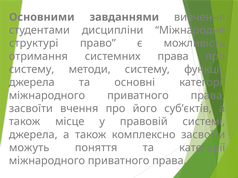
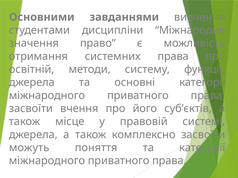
структурі: структурі -> значення (34, 43)
систему: систему -> освітній (32, 70)
